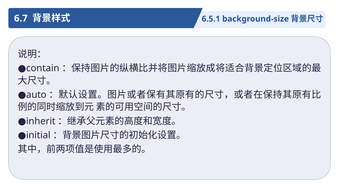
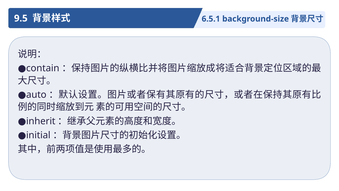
6.7: 6.7 -> 9.5 (21, 18)
